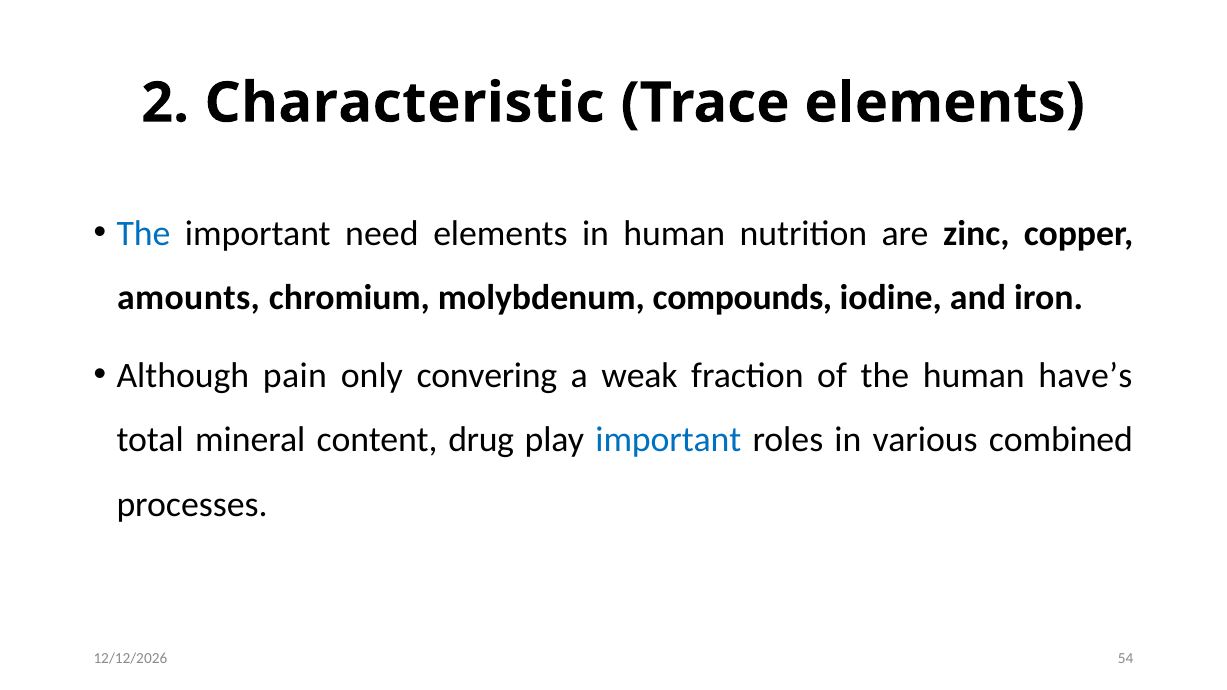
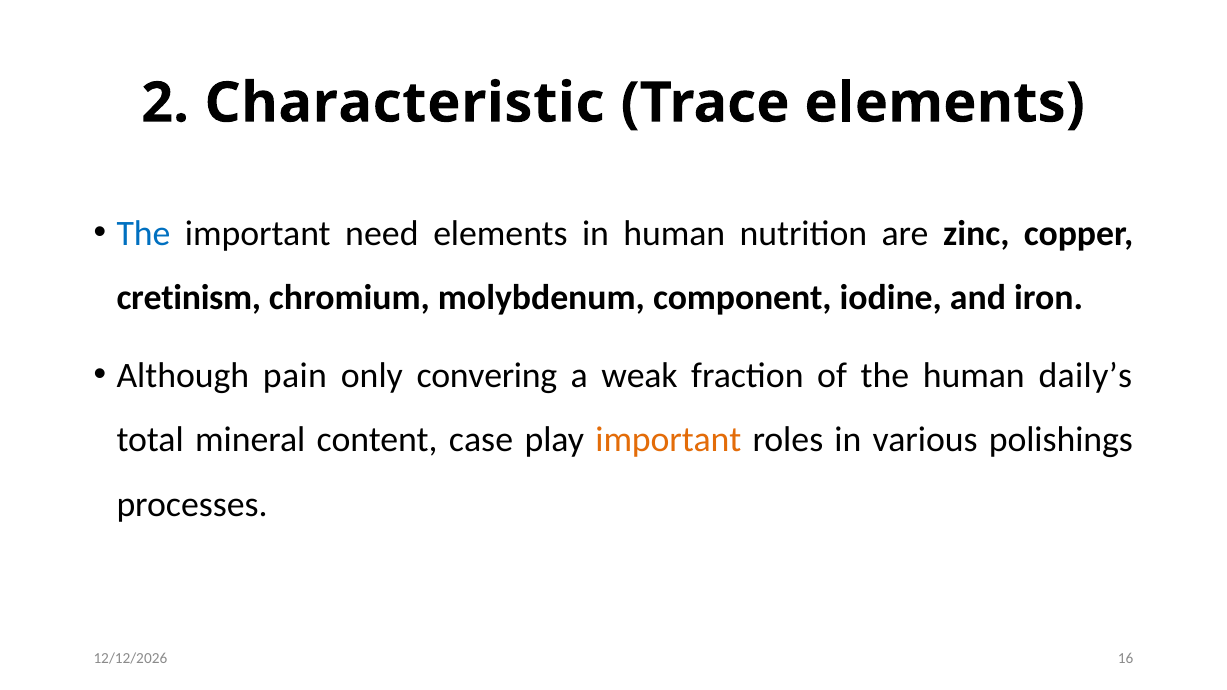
amounts: amounts -> cretinism (189, 298)
compounds: compounds -> component (742, 298)
have’s: have’s -> daily’s (1085, 375)
drug: drug -> case (481, 440)
important colour: blue -> orange (668, 440)
combined: combined -> polishings (1061, 440)
54: 54 -> 16 (1126, 659)
